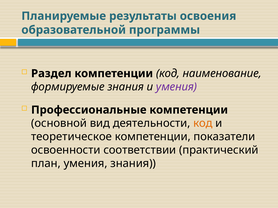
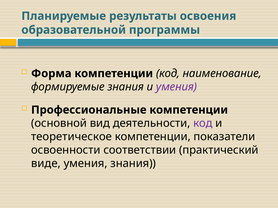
Раздел: Раздел -> Форма (51, 74)
код colour: orange -> purple (203, 124)
план: план -> виде (46, 164)
